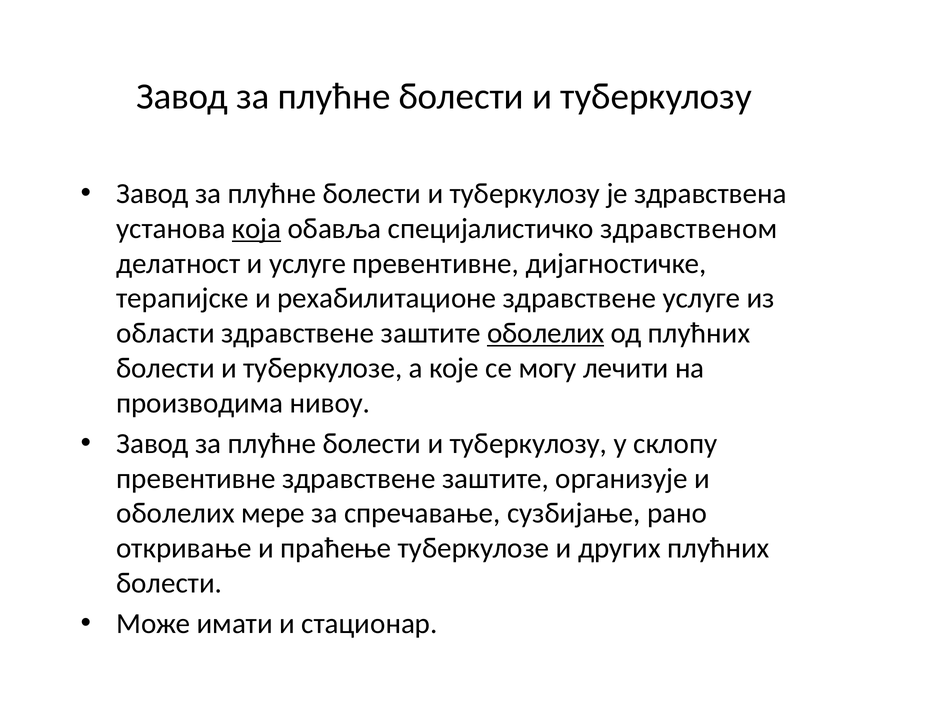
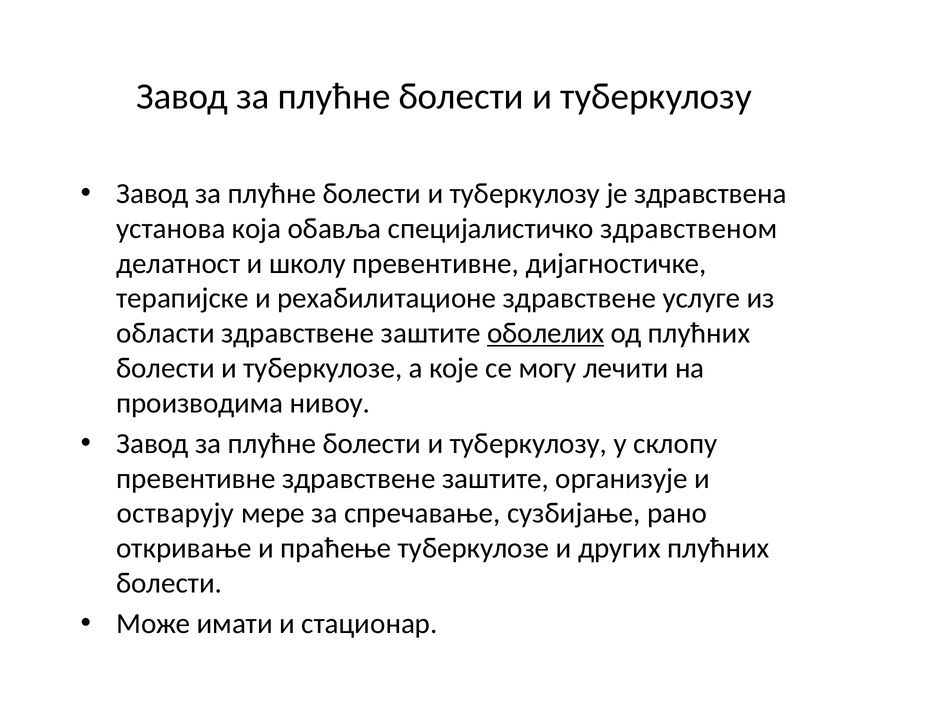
која underline: present -> none (257, 229)
и услуге: услуге -> школу (308, 263)
оболелих: оболелих -> остварују (175, 513)
